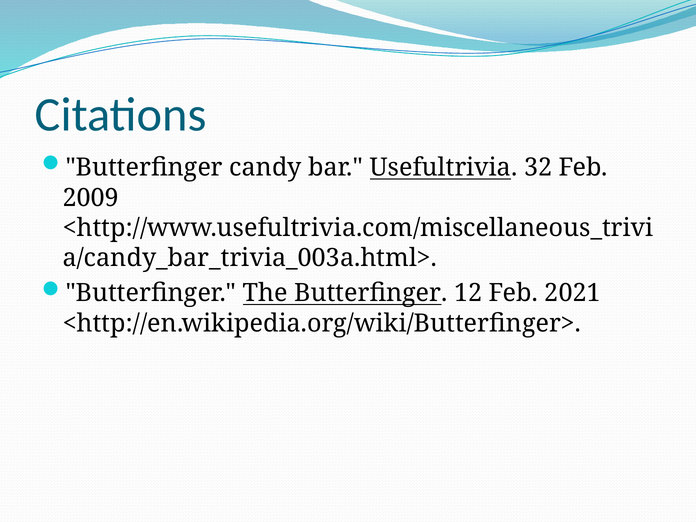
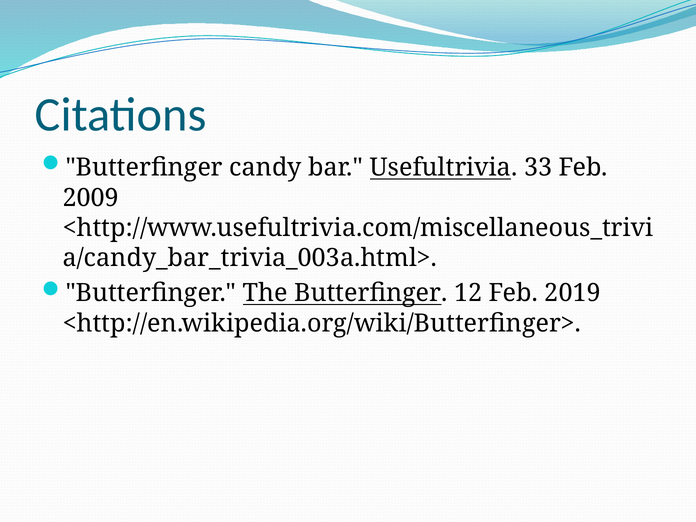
32: 32 -> 33 (538, 168)
2021: 2021 -> 2019 (573, 293)
